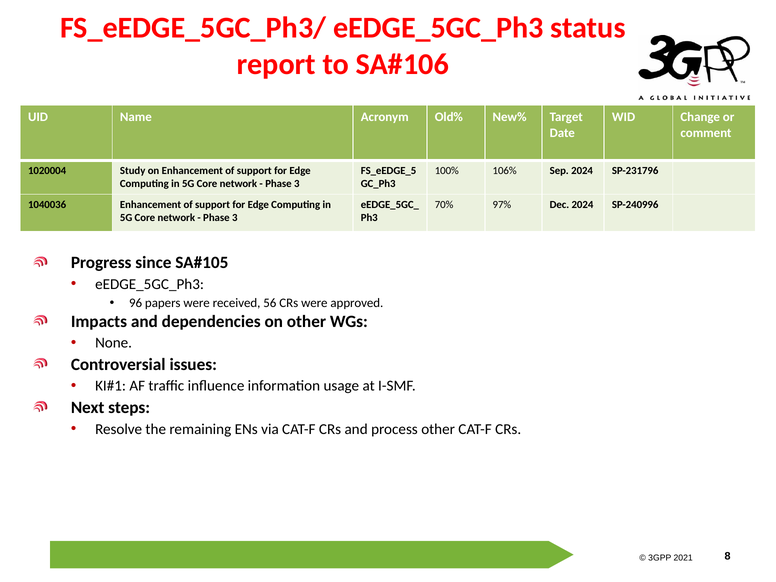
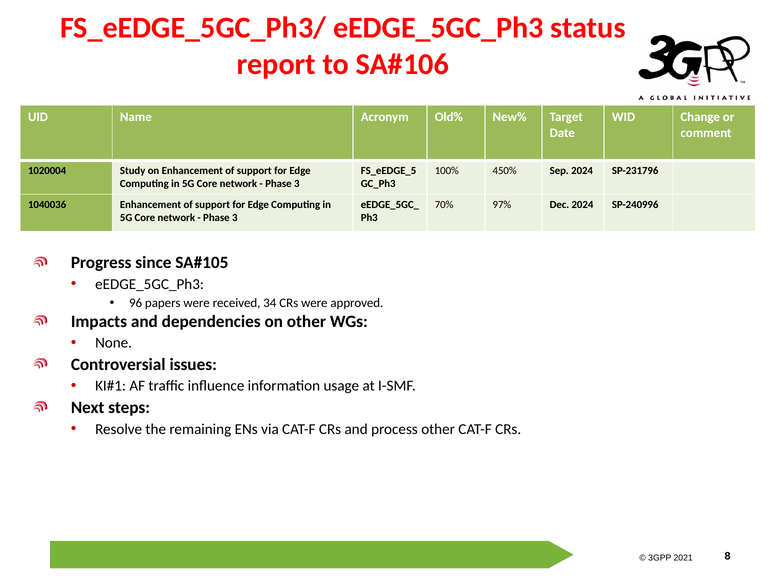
106%: 106% -> 450% (505, 171)
56: 56 -> 34 (270, 303)
